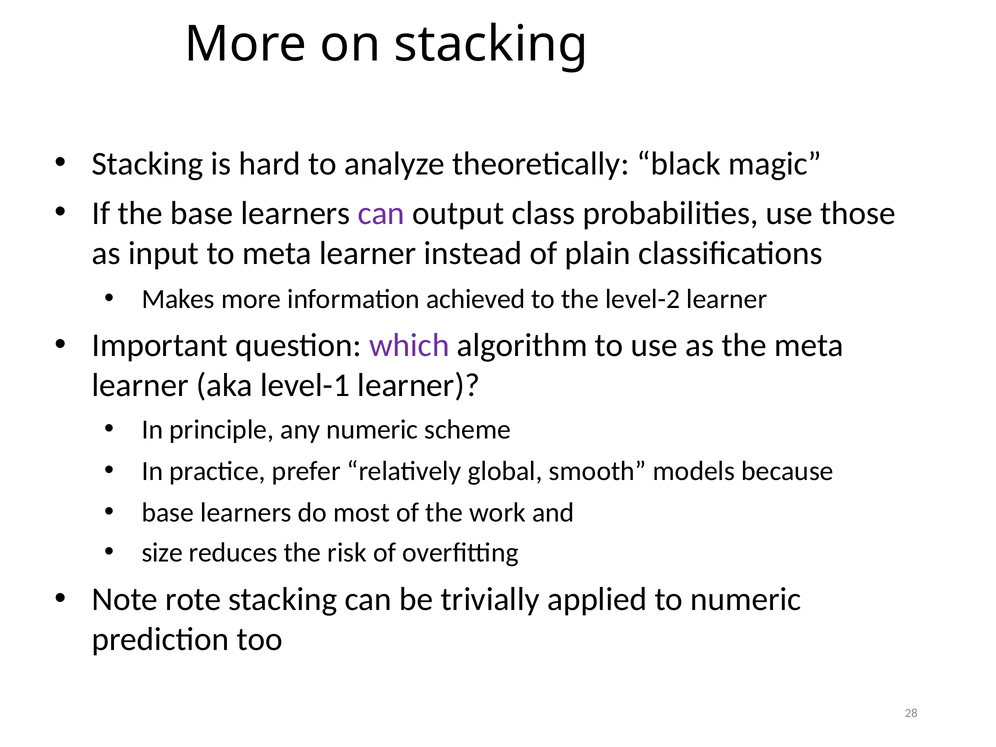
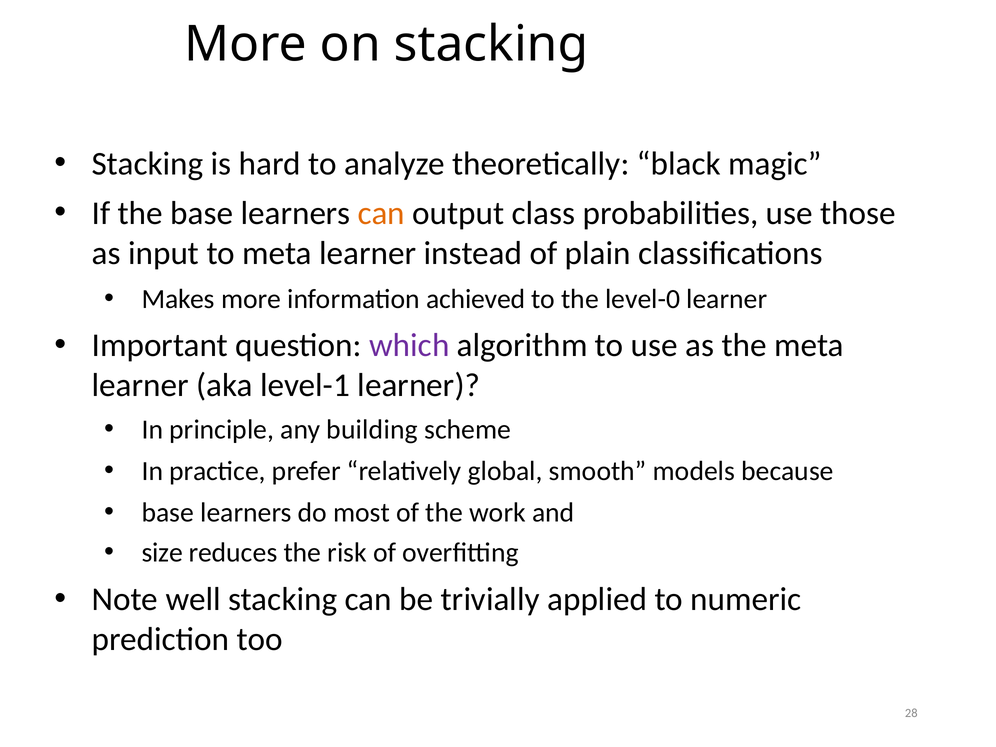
can colour: purple -> orange (381, 213)
level-2: level-2 -> level-0 (643, 299)
any numeric: numeric -> building (372, 430)
rote: rote -> well (193, 599)
